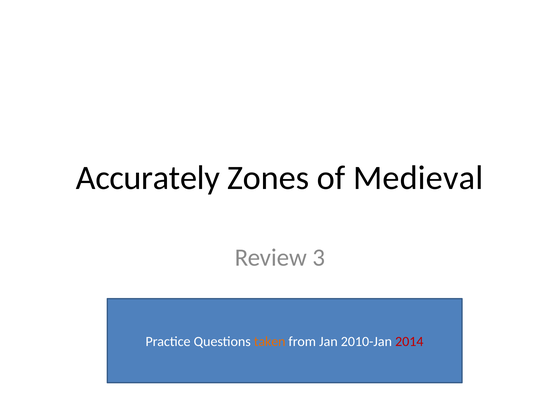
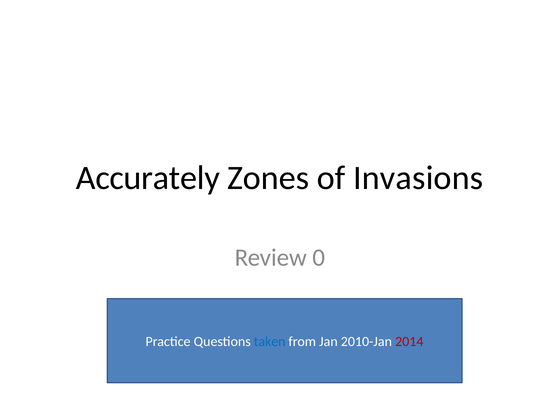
Medieval: Medieval -> Invasions (418, 178)
3: 3 -> 0 (319, 257)
taken colour: orange -> blue (270, 342)
